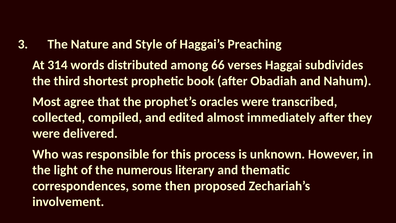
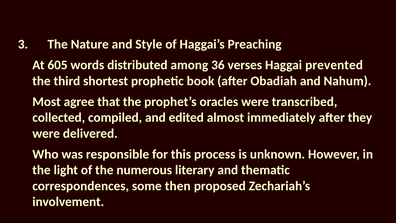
314: 314 -> 605 (58, 65)
66: 66 -> 36 (218, 65)
subdivides: subdivides -> prevented (334, 65)
